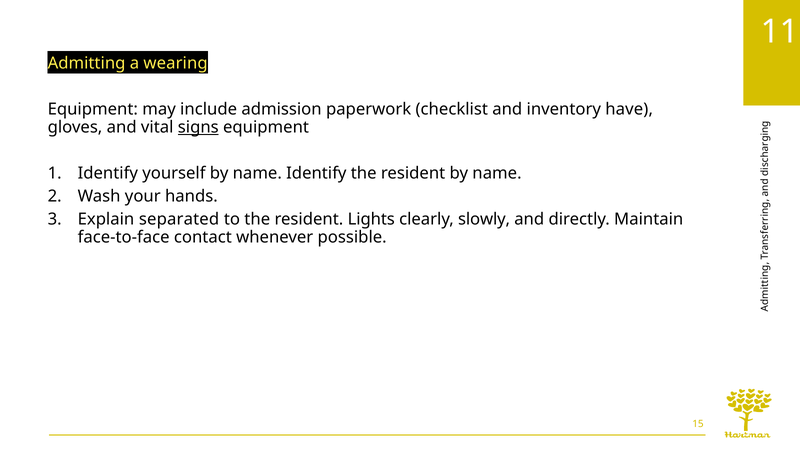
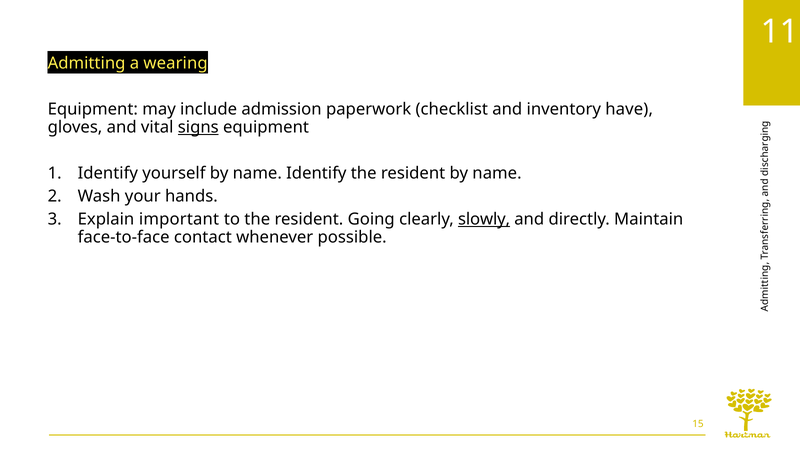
separated: separated -> important (179, 219)
Lights: Lights -> Going (371, 219)
slowly underline: none -> present (484, 219)
